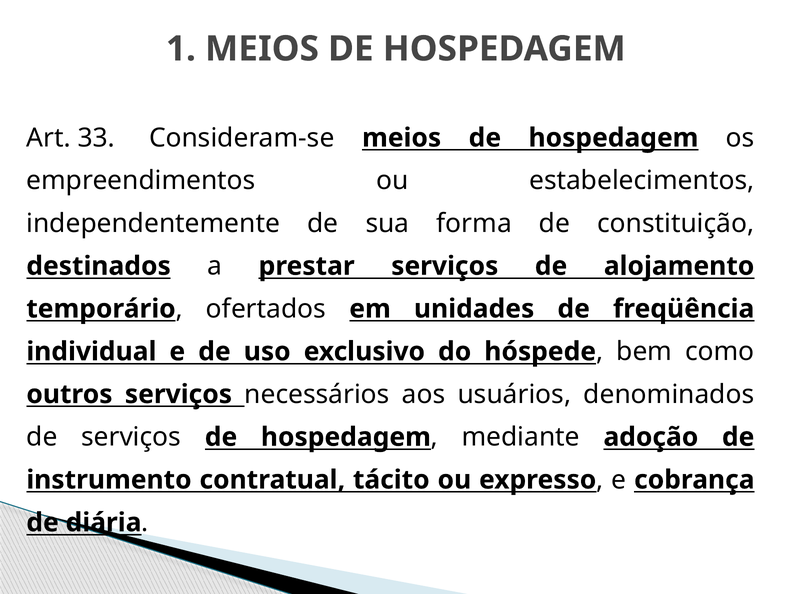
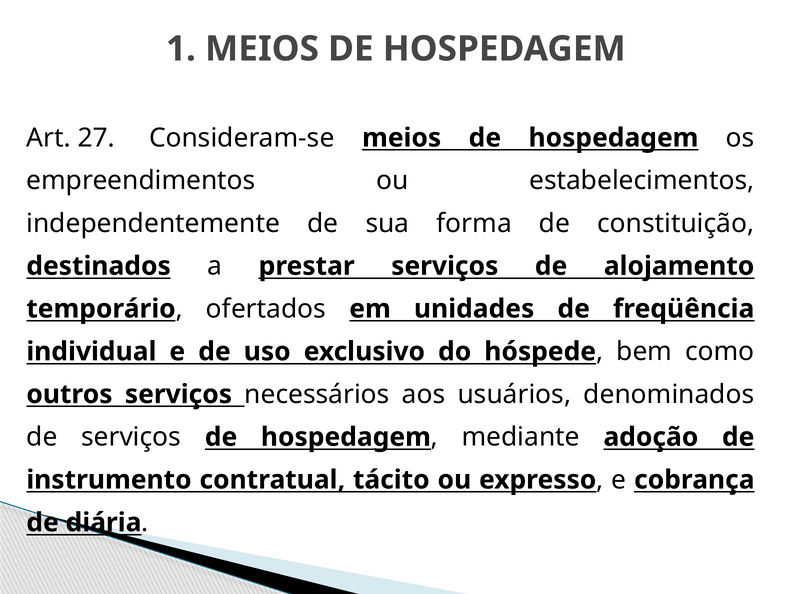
33: 33 -> 27 (96, 138)
